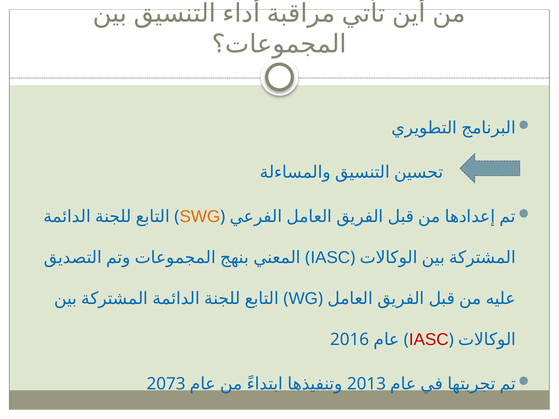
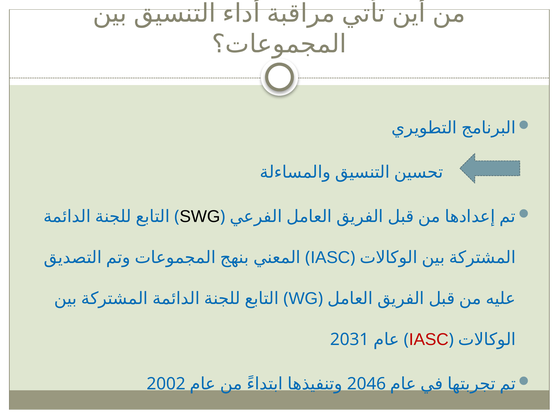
SWG colour: orange -> black (200, 217)
2016: 2016 -> 2031 (350, 340)
2073: 2073 -> 2002 (166, 384)
2013: 2013 -> 2046 (366, 384)
